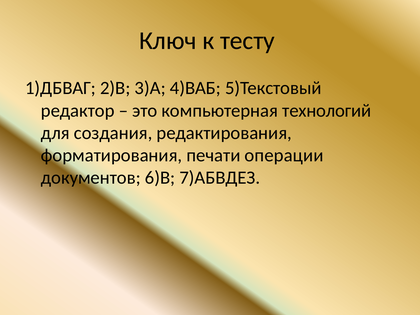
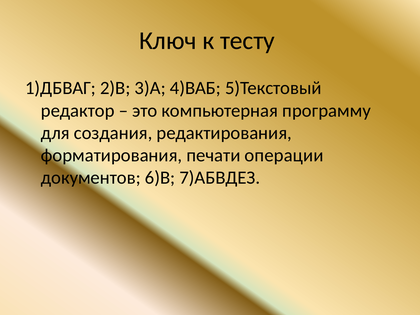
технологий: технологий -> программу (327, 111)
